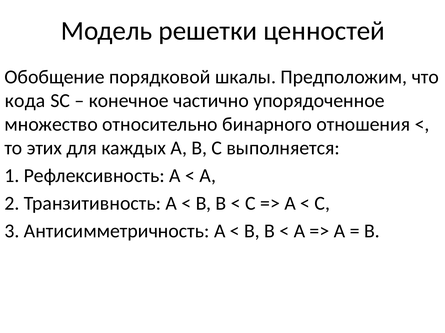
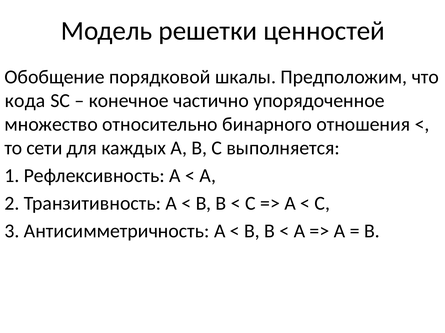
этих: этих -> сети (44, 148)
